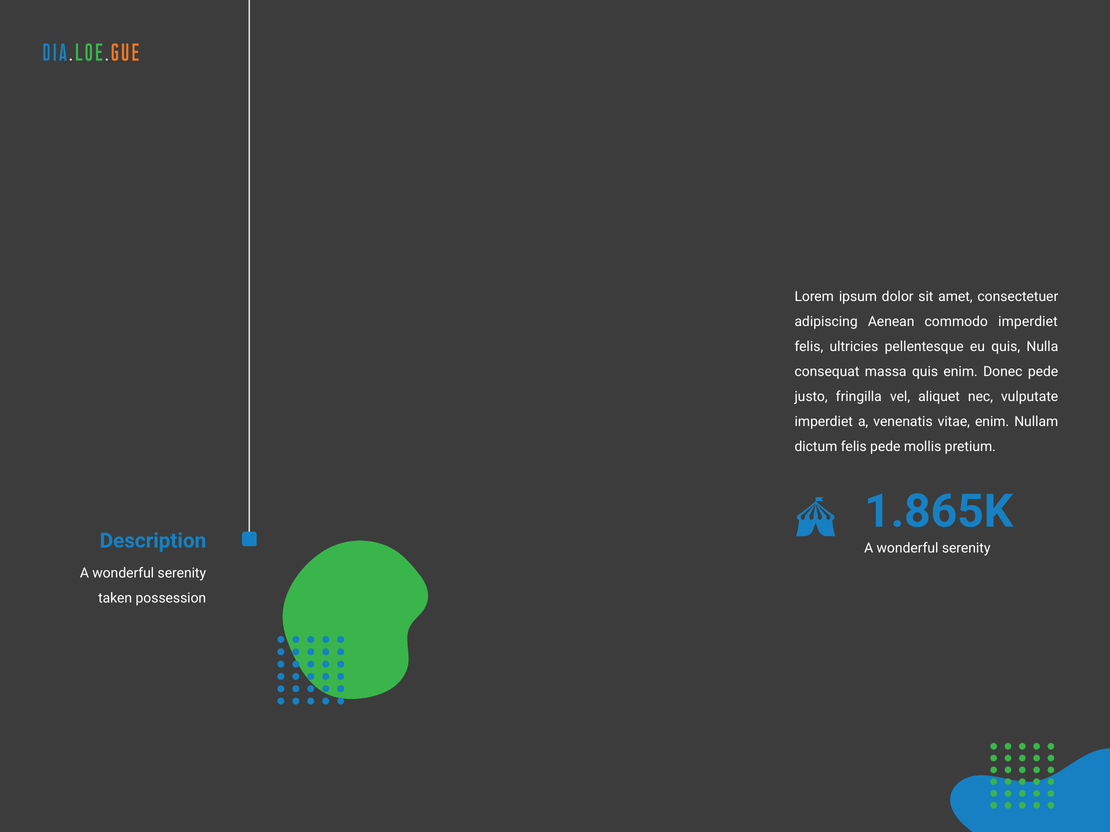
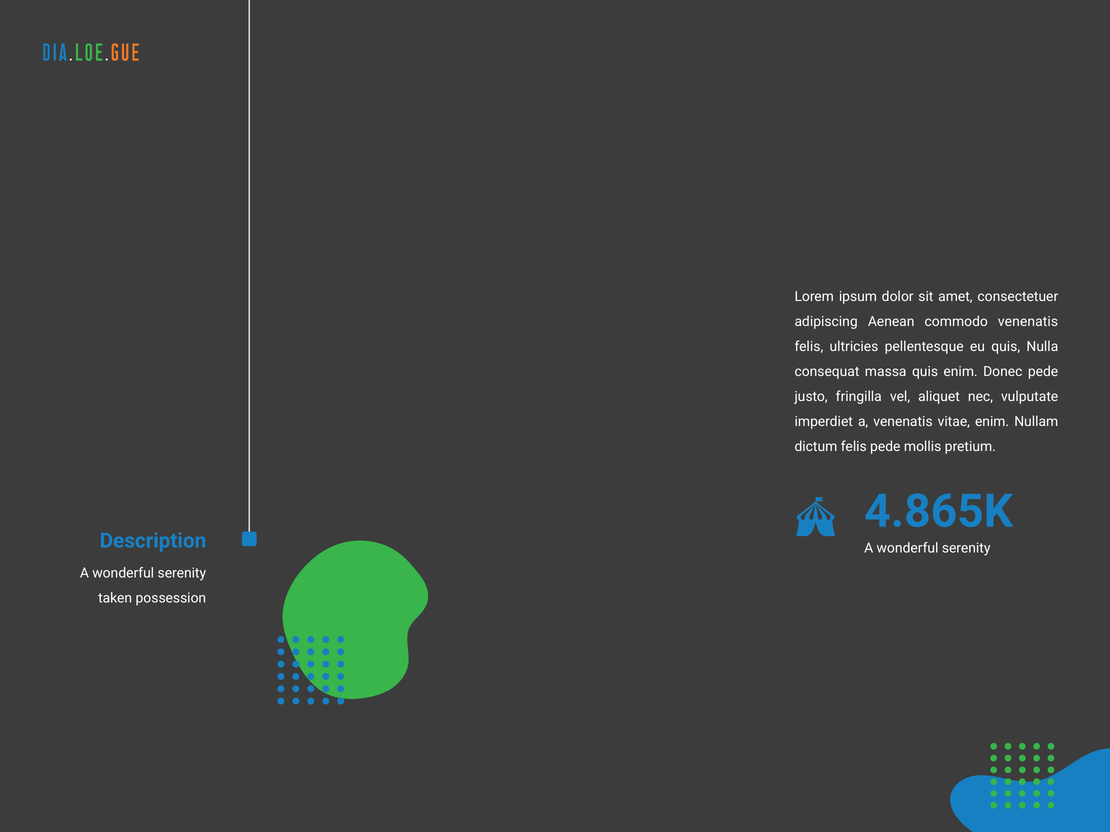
commodo imperdiet: imperdiet -> venenatis (1028, 322)
1.865K: 1.865K -> 4.865K (939, 512)
